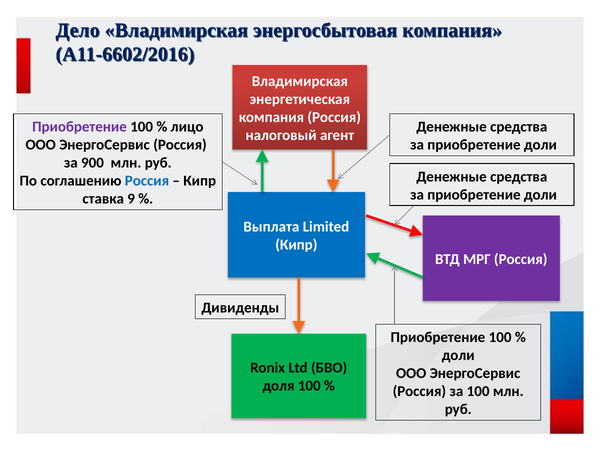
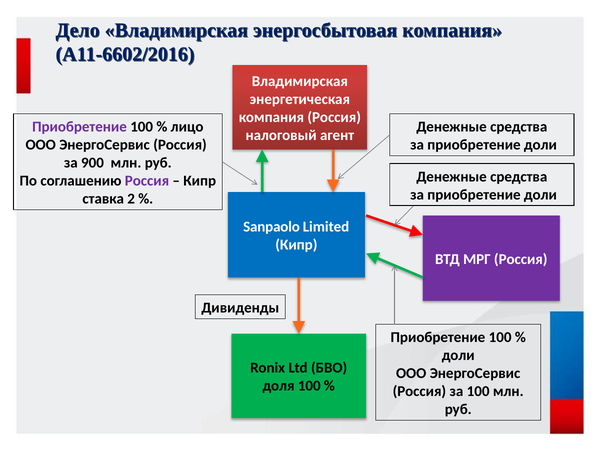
Россия colour: blue -> purple (147, 181)
9: 9 -> 2 (131, 199)
Выплата: Выплата -> Sanpaolo (272, 227)
